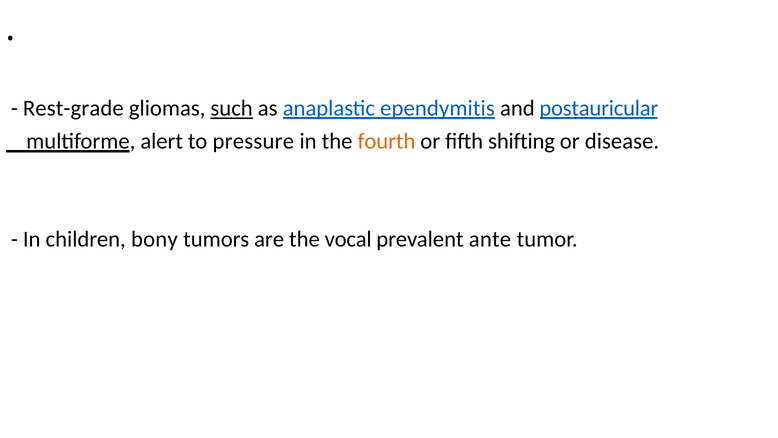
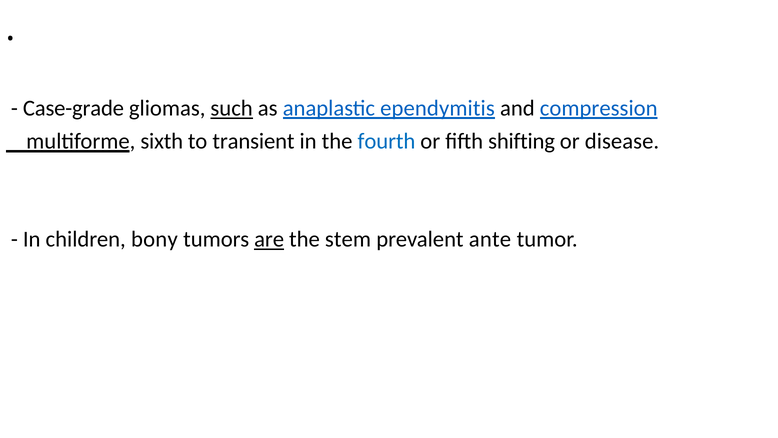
Rest-grade: Rest-grade -> Case-grade (73, 108)
postauricular: postauricular -> compression (599, 108)
alert: alert -> sixth (162, 141)
pressure: pressure -> transient (254, 141)
fourth colour: orange -> blue (386, 141)
are underline: none -> present (269, 239)
vocal: vocal -> stem (348, 239)
